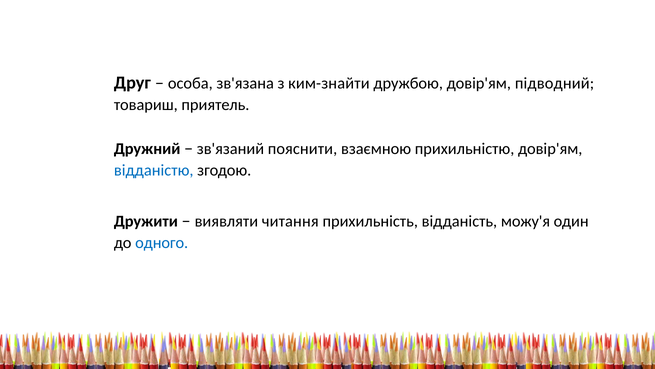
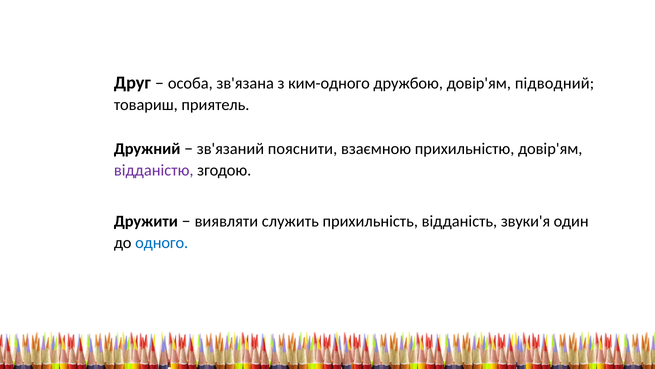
ким-знайти: ким-знайти -> ким-одного (329, 83)
відданістю colour: blue -> purple (154, 170)
читання: читання -> служить (290, 221)
можу'я: можу'я -> звуки'я (526, 221)
